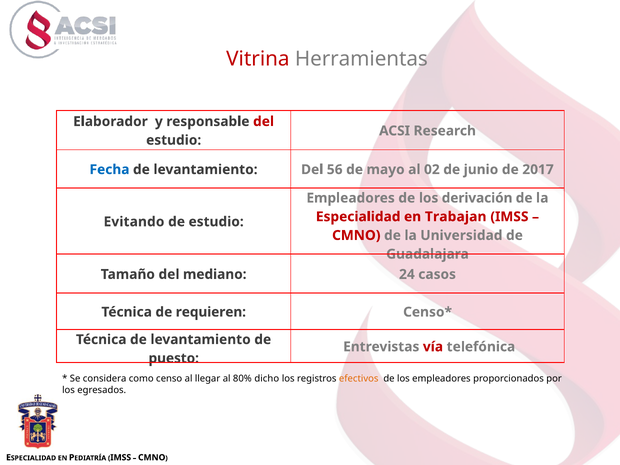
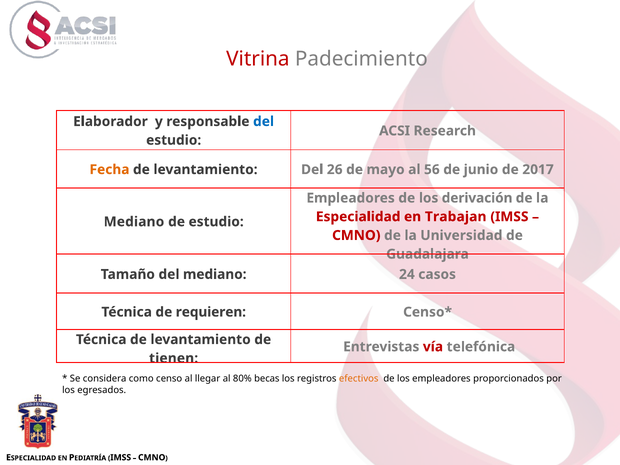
Herramientas: Herramientas -> Padecimiento (361, 59)
del colour: red -> blue (264, 121)
Fecha colour: blue -> orange (109, 170)
56: 56 -> 26 (335, 170)
02: 02 -> 56 (432, 170)
Evitando: Evitando -> Mediano (134, 222)
puesto: puesto -> tienen (174, 358)
dicho: dicho -> becas (267, 379)
